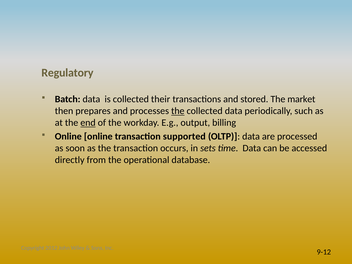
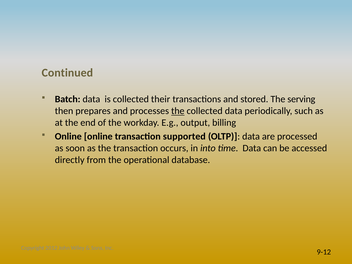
Regulatory: Regulatory -> Continued (67, 73)
market: market -> serving (301, 99)
end underline: present -> none (88, 123)
sets: sets -> into (208, 148)
